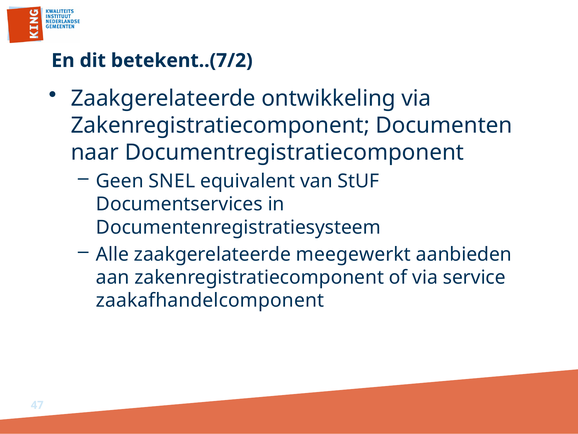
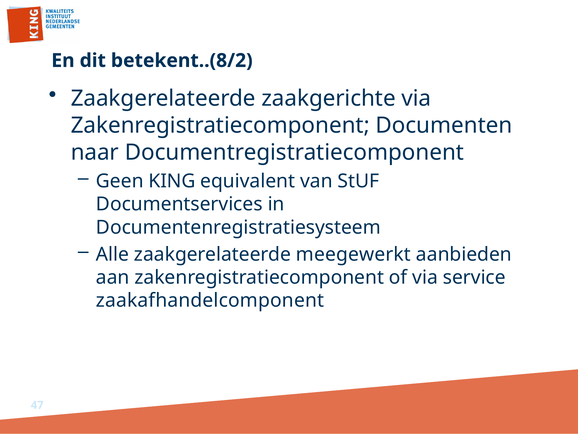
betekent..(7/2: betekent..(7/2 -> betekent..(8/2 (182, 60)
ontwikkeling: ontwikkeling -> zaakgerichte (329, 98)
SNEL: SNEL -> KING (172, 181)
